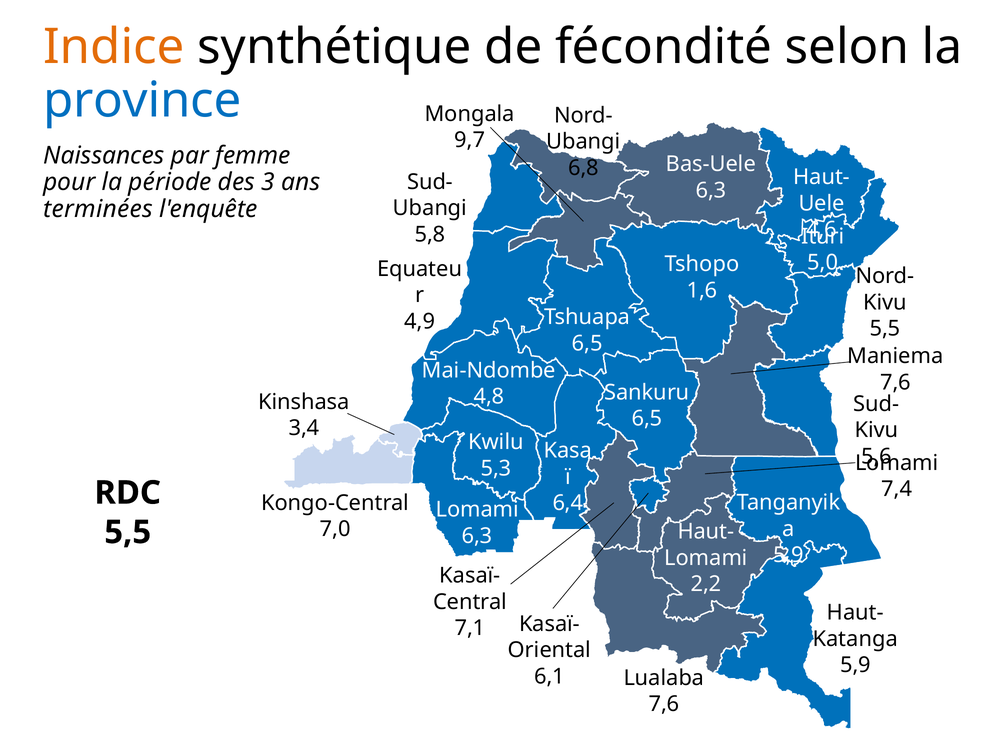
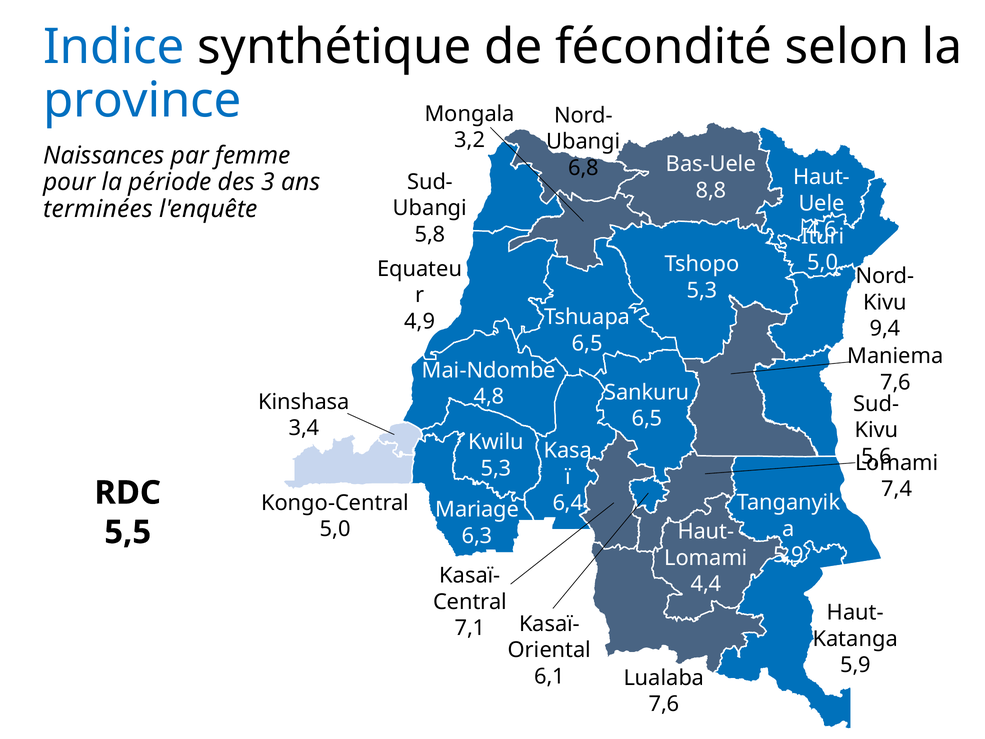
Indice colour: orange -> blue (114, 47)
9,7: 9,7 -> 3,2 (470, 140)
6,3: 6,3 -> 8,8 (711, 190)
1,6: 1,6 -> 5,3 (702, 290)
5,5: 5,5 -> 9,4 (885, 329)
Lomami: Lomami -> Mariage (477, 509)
7,0: 7,0 -> 5,0 (335, 529)
2,2: 2,2 -> 4,4 (706, 584)
